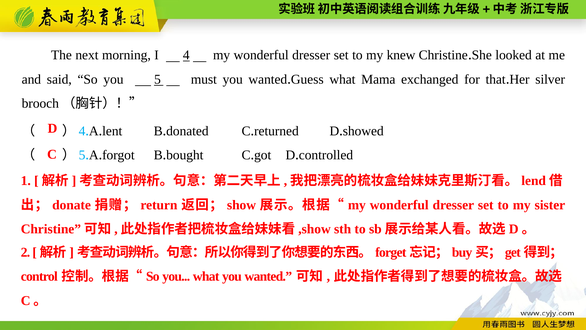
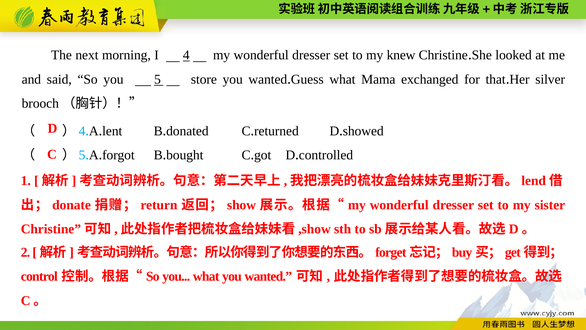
must: must -> store (204, 79)
